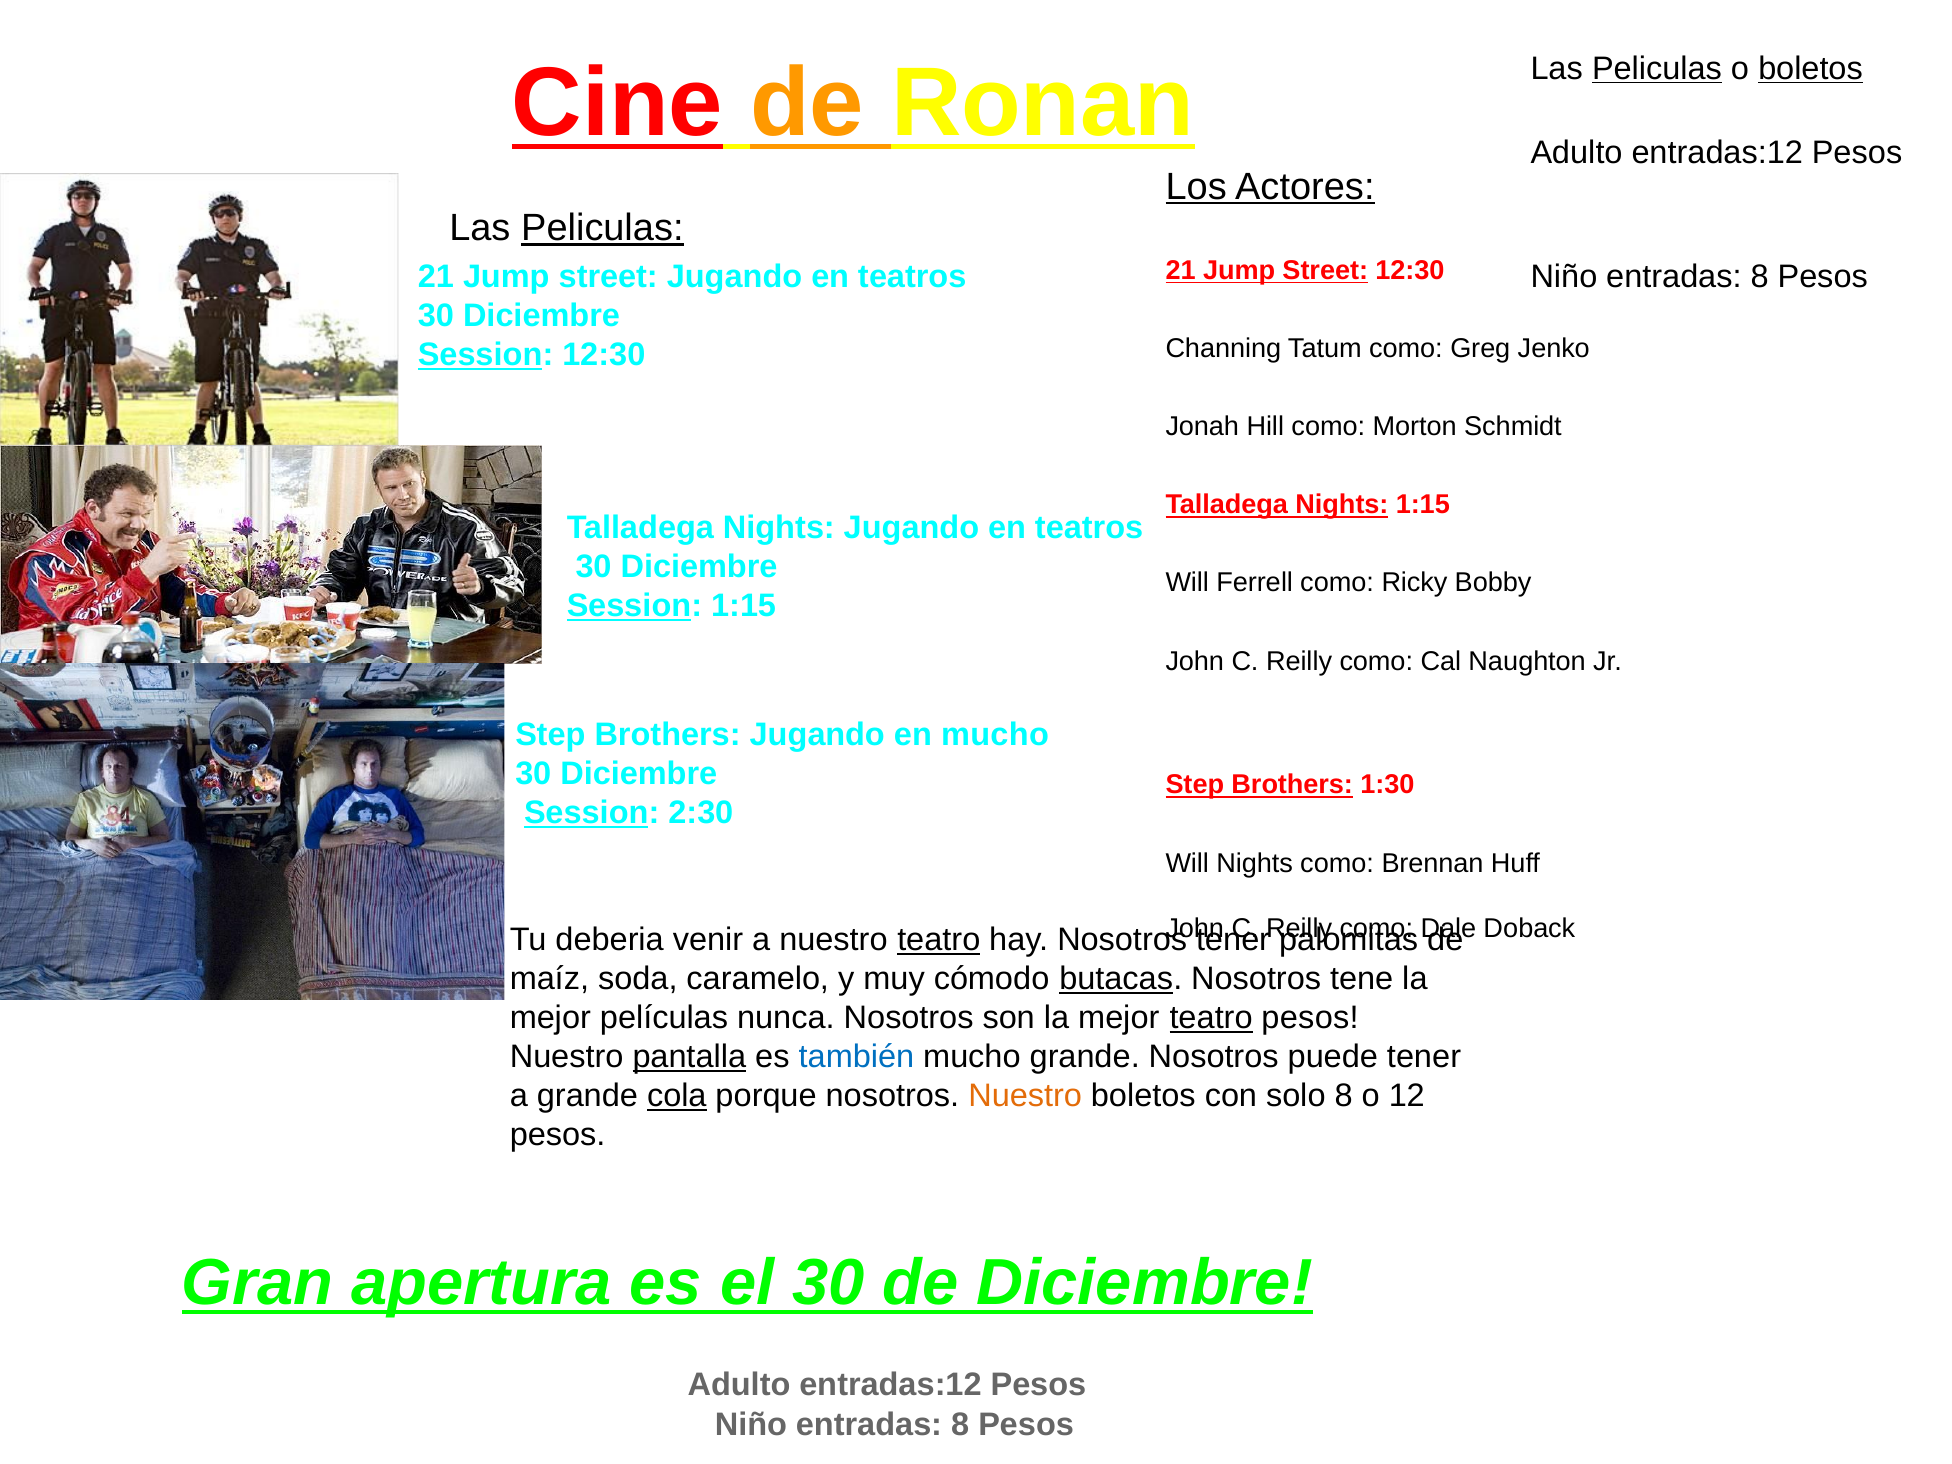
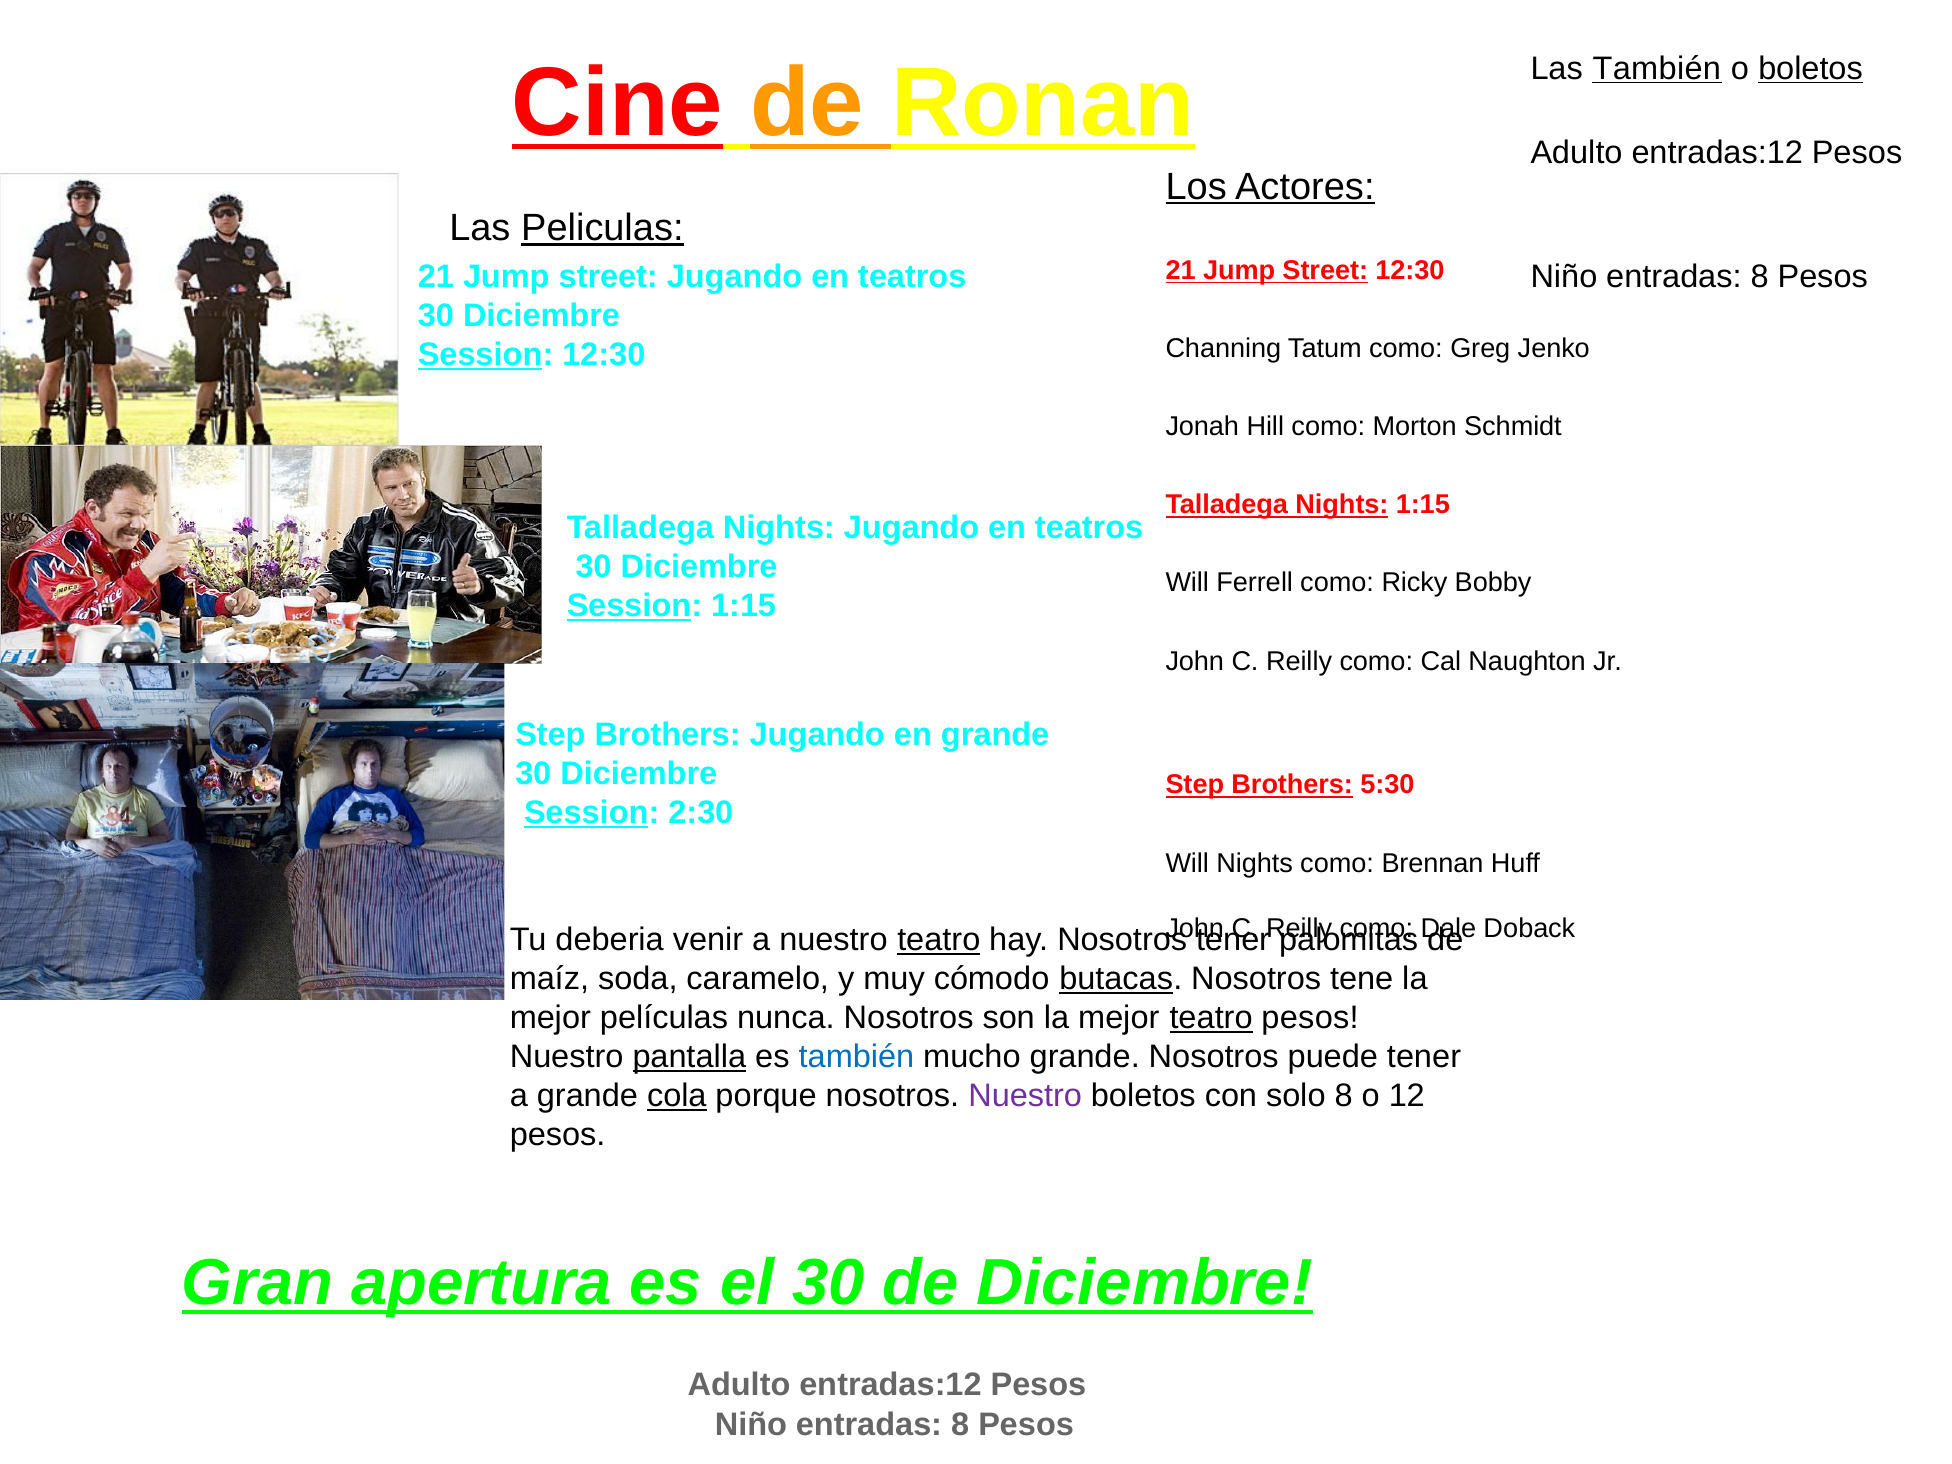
Peliculas: Peliculas -> También (1657, 68)
en mucho: mucho -> grande (995, 735)
1:30: 1:30 -> 5:30 (1387, 785)
Nuestro colour: orange -> purple (1025, 1096)
